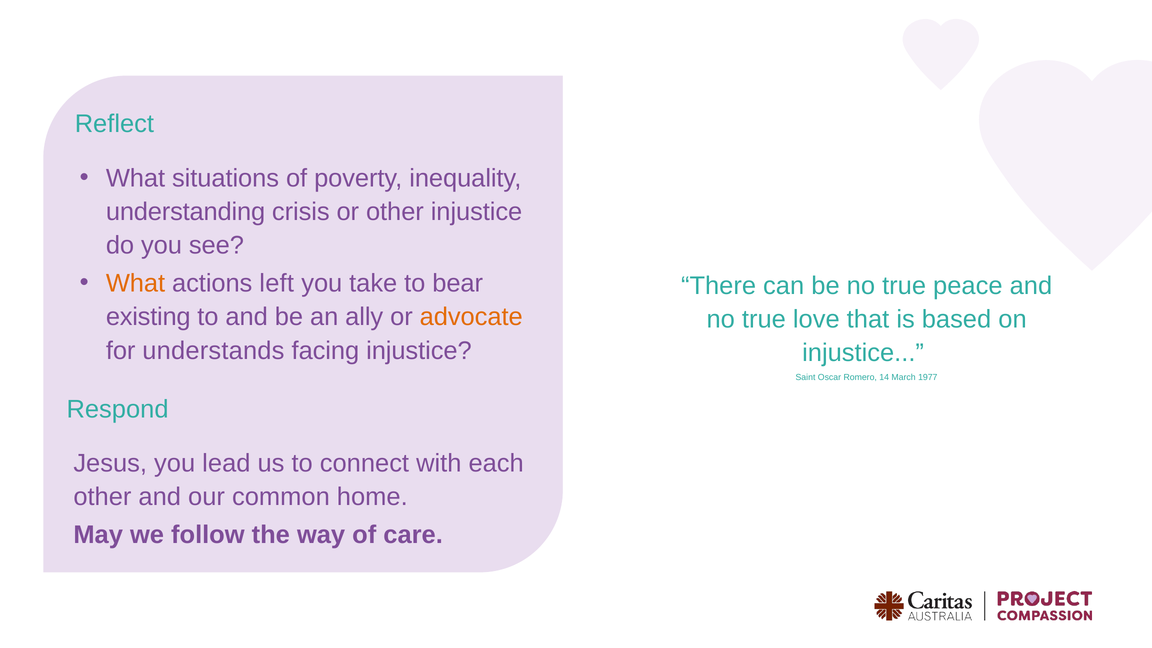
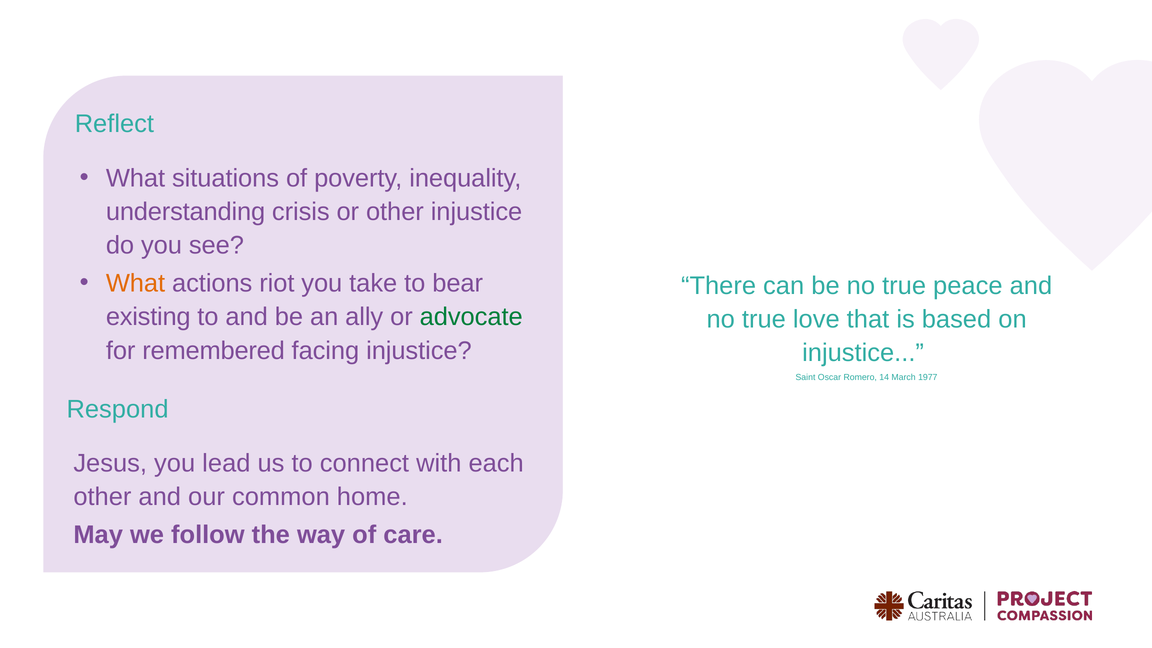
left: left -> riot (277, 283)
advocate colour: orange -> green (471, 317)
understands: understands -> remembered (214, 351)
